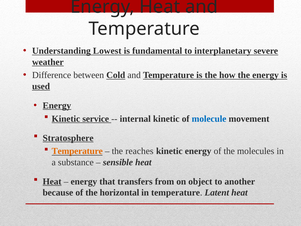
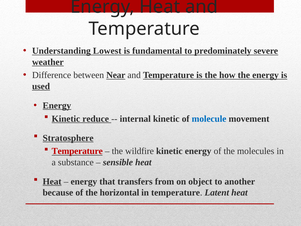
interplanetary: interplanetary -> predominately (223, 51)
Cold: Cold -> Near (116, 75)
service: service -> reduce (96, 119)
Temperature colour: orange -> red (77, 151)
reaches: reaches -> wildfire (140, 151)
